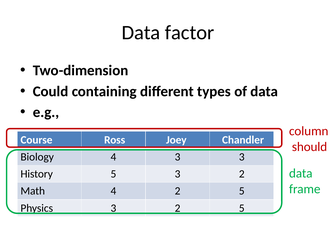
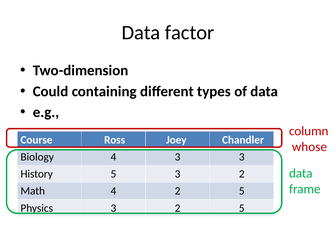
should: should -> whose (309, 147)
